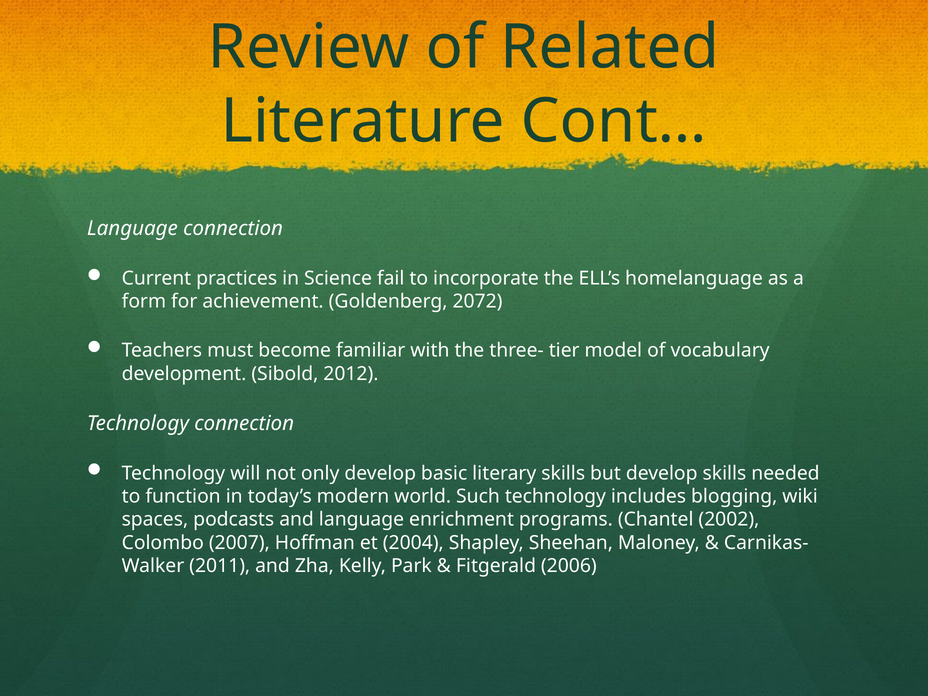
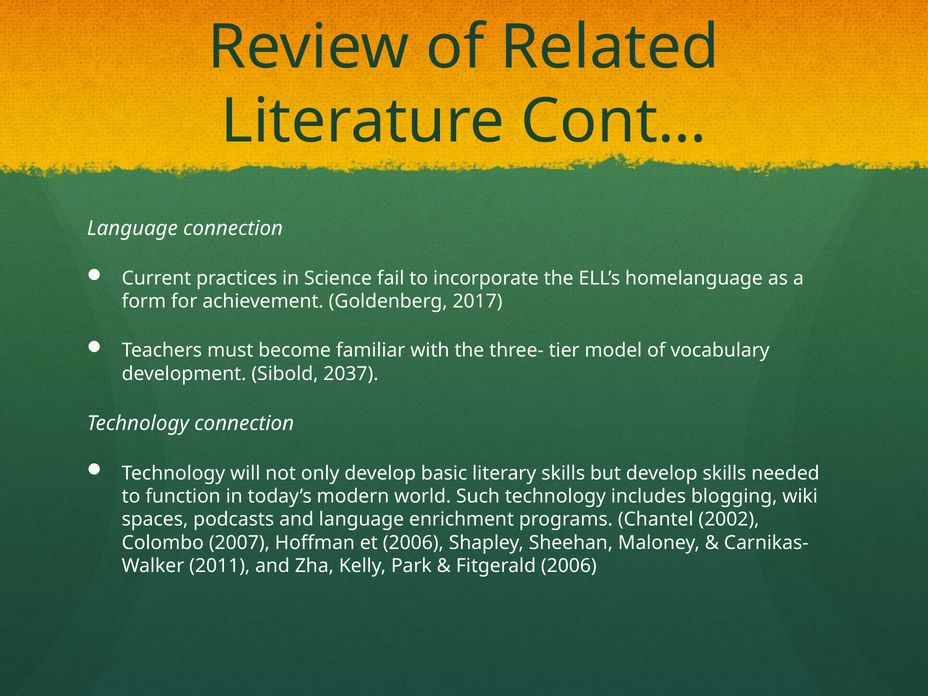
2072: 2072 -> 2017 (477, 301)
2012: 2012 -> 2037 (351, 374)
et 2004: 2004 -> 2006 (413, 543)
